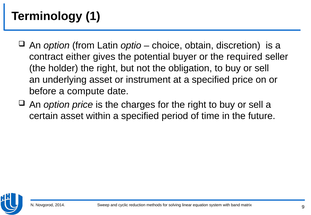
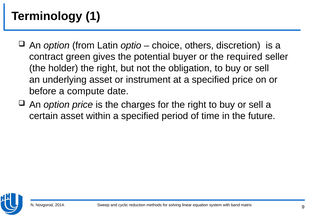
obtain: obtain -> others (199, 45)
either: either -> green (78, 57)
